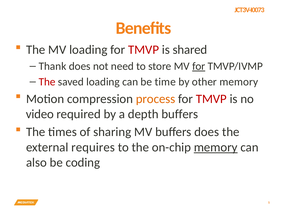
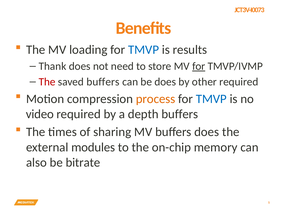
TMVP colour: red -> blue (144, 50)
shared: shared -> results (190, 50)
saved loading: loading -> buffers (103, 82)
be time: time -> does (165, 82)
other memory: memory -> required (239, 82)
TMVP colour: red -> blue (211, 99)
requires: requires -> modules (93, 147)
memory underline: present -> none (216, 147)
coding: coding -> bitrate (83, 163)
